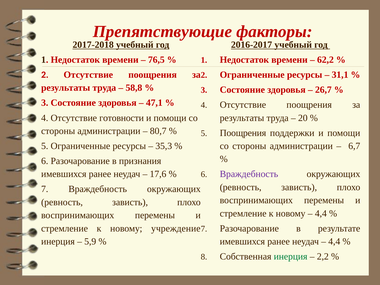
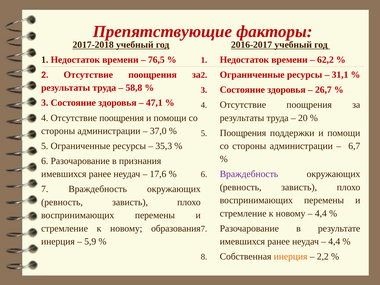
готовности: готовности -> поощрения (122, 118)
80,7: 80,7 -> 37,0 (158, 131)
учреждение: учреждение -> образования (176, 228)
инерция colour: green -> orange (291, 257)
